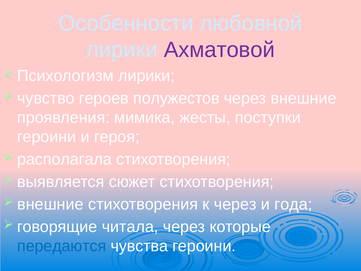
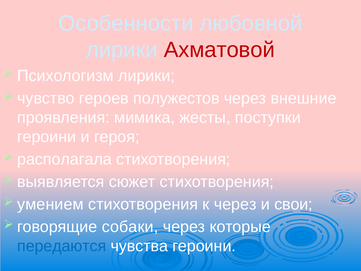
Ахматовой colour: purple -> red (219, 50)
внешние: внешние -> умением (50, 204)
года: года -> свои (293, 204)
читала: читала -> собаки (130, 227)
